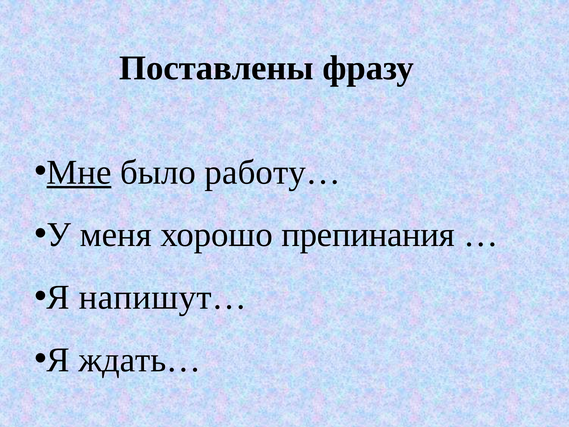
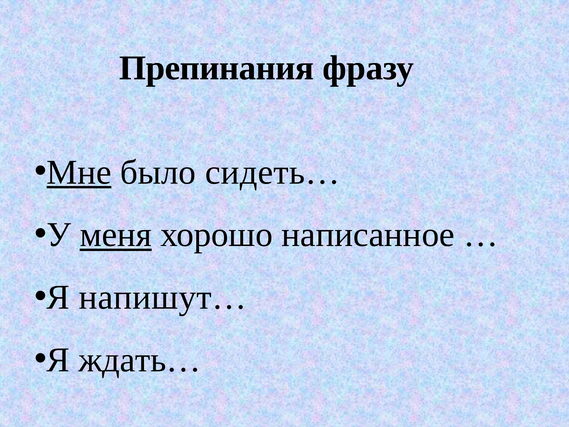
Поставлены: Поставлены -> Препинания (217, 68)
работу…: работу… -> сидеть… (273, 172)
меня underline: none -> present (116, 235)
препинания: препинания -> написанное (368, 235)
